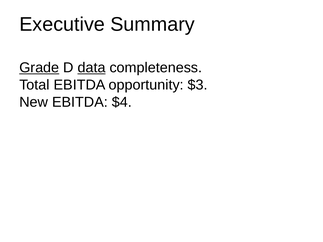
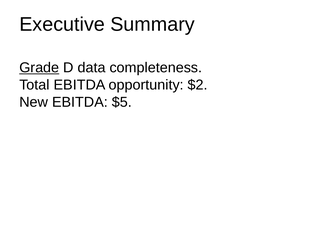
data underline: present -> none (92, 68)
$3: $3 -> $2 (198, 85)
$4: $4 -> $5 (122, 102)
